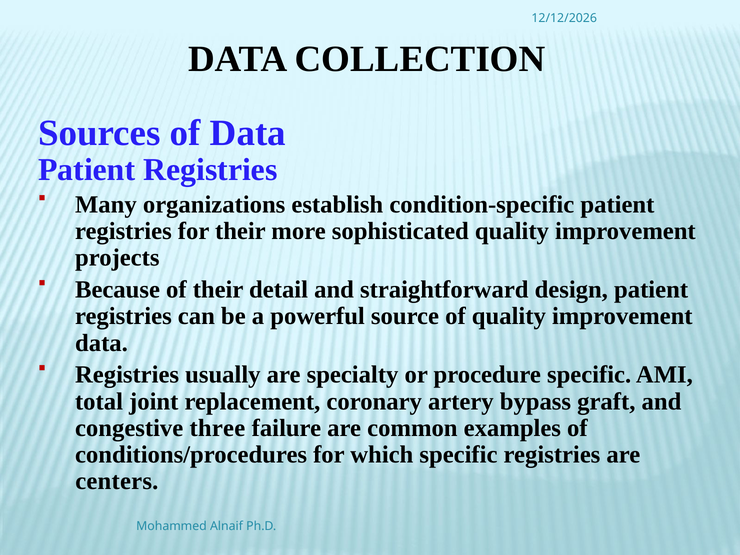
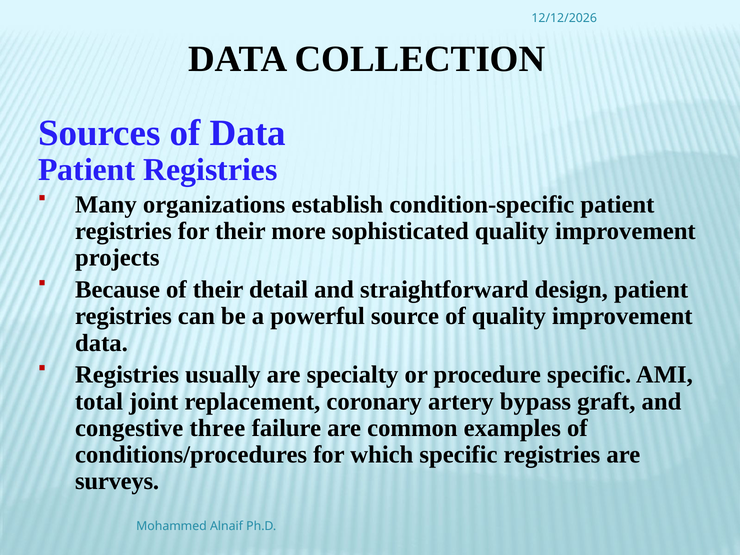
centers: centers -> surveys (117, 481)
